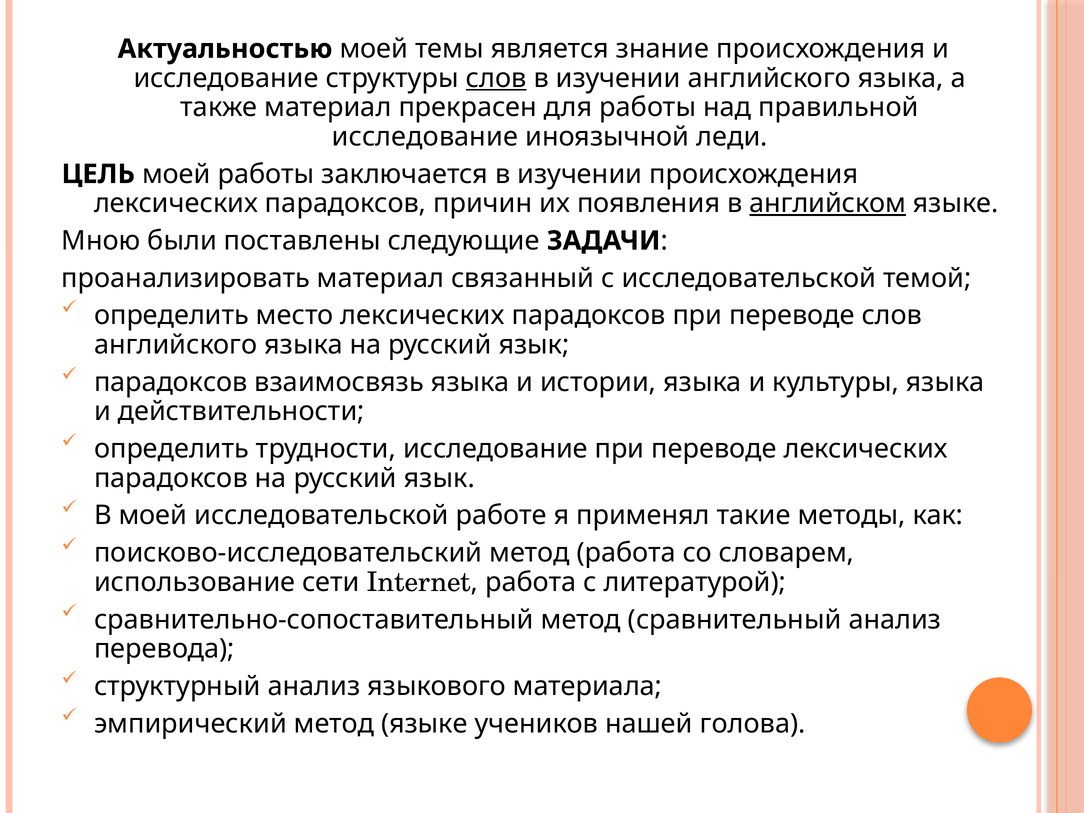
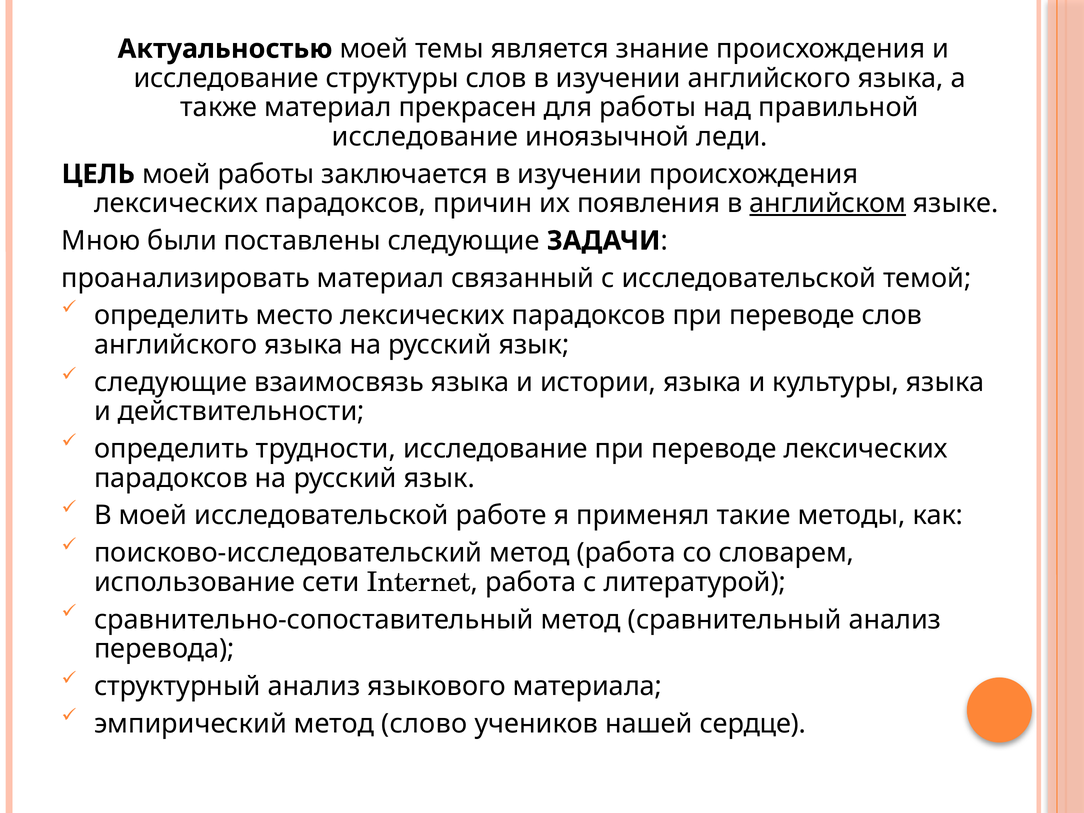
слов underline: present -> none (496, 78)
парадоксов: парадоксов -> следующие (171, 382)
метод языке: языке -> слово (424, 724)
голова: голова -> сердце (753, 724)
